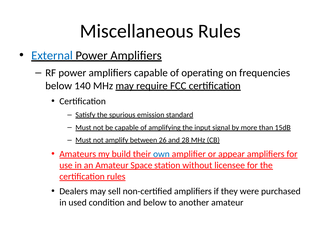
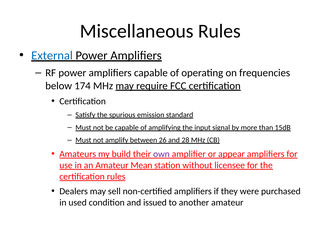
140: 140 -> 174 (83, 86)
own colour: blue -> purple (161, 154)
Space: Space -> Mean (141, 165)
and below: below -> issued (155, 202)
